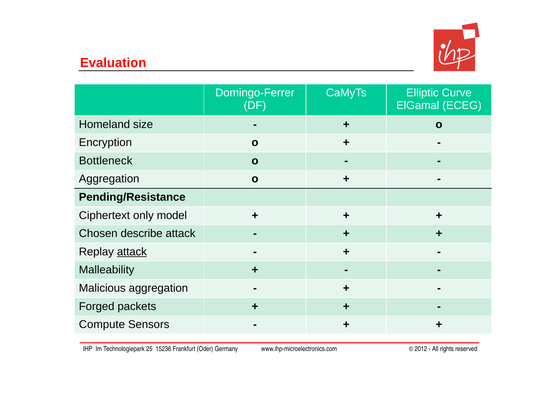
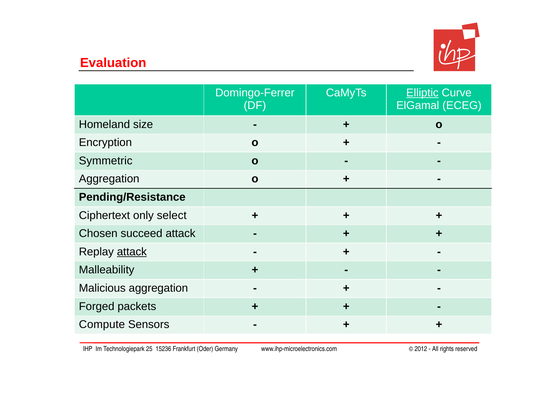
Elliptic underline: none -> present (422, 93)
Bottleneck: Bottleneck -> Symmetric (106, 161)
model: model -> select (172, 215)
describe: describe -> succeed (142, 234)
